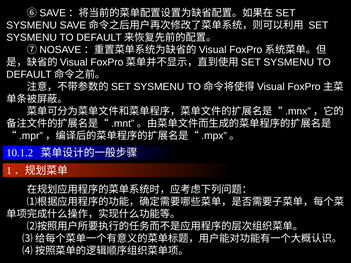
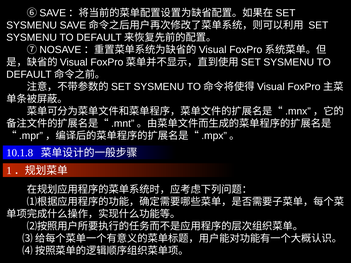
10.1.2: 10.1.2 -> 10.1.8 (20, 153)
